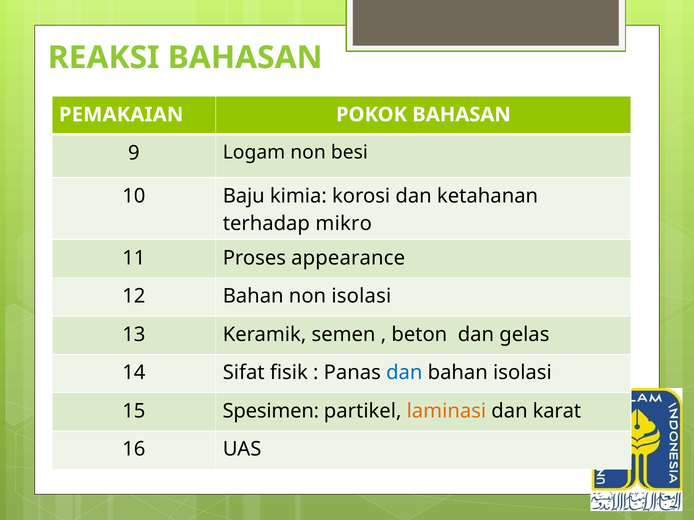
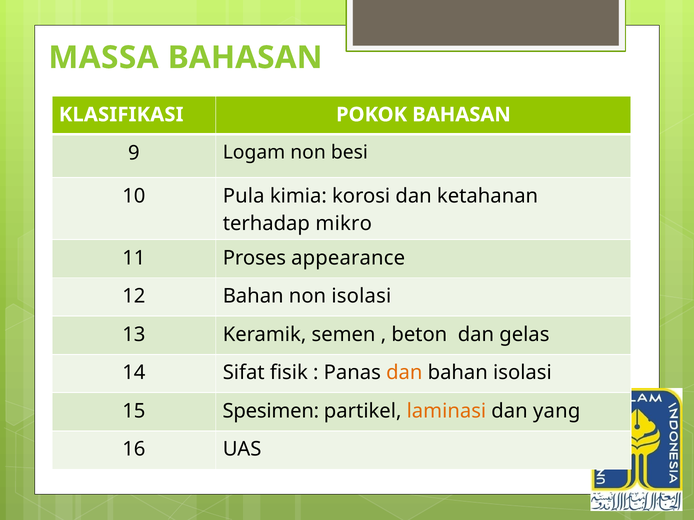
REAKSI: REAKSI -> MASSA (103, 58)
PEMAKAIAN: PEMAKAIAN -> KLASIFIKASI (121, 115)
Baju: Baju -> Pula (244, 196)
dan colour: blue -> orange (404, 373)
karat: karat -> yang (557, 411)
